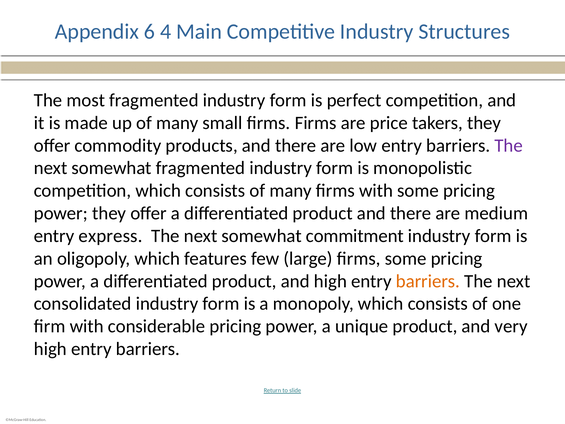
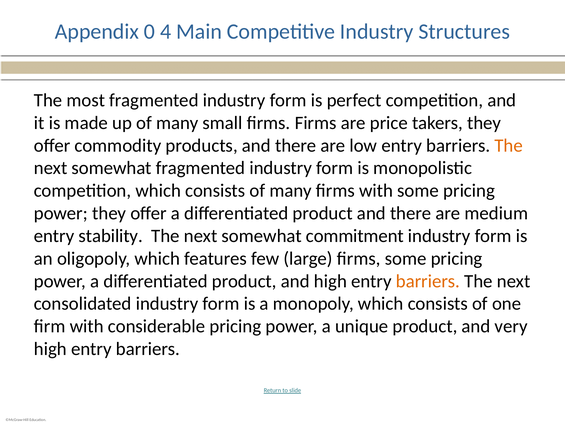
6: 6 -> 0 (149, 32)
The colour: purple -> orange (509, 145)
express: express -> stability (111, 236)
